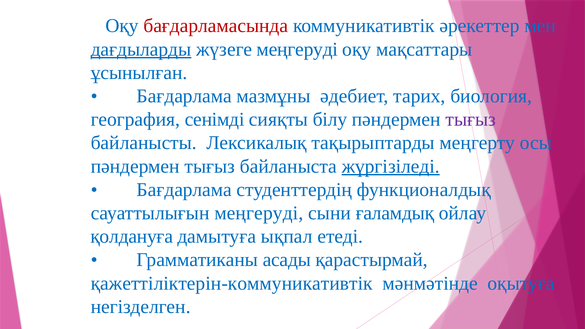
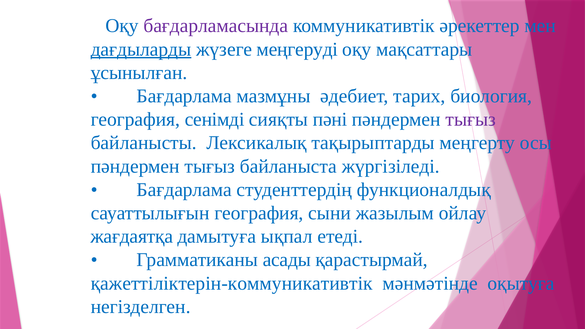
бағдарламасында colour: red -> purple (216, 26)
білу: білу -> пәні (330, 119)
жүргізіледі underline: present -> none (391, 166)
сауаттылығын меңгеруді: меңгеруді -> география (259, 213)
ғаламдық: ғаламдық -> жазылым (395, 213)
қолдануға: қолдануға -> жағдаятқа (132, 237)
